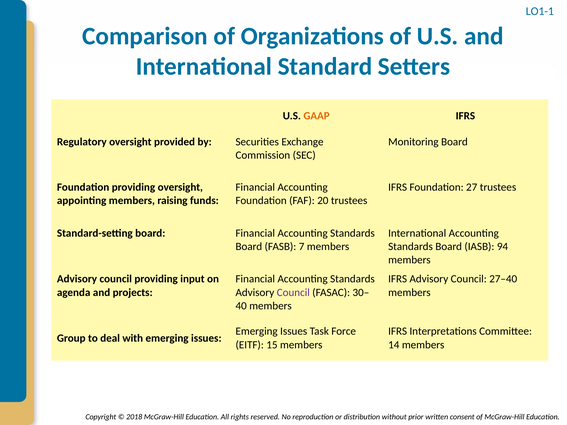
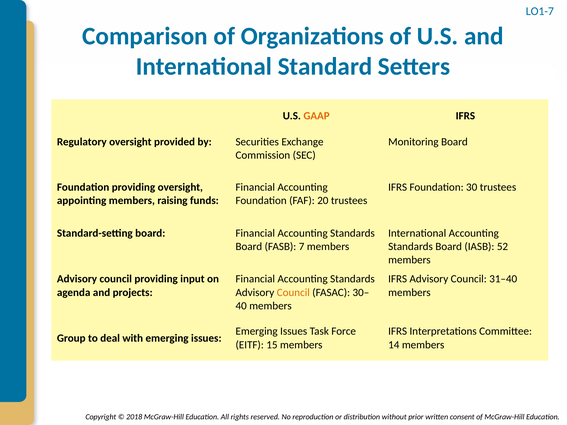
LO1-1: LO1-1 -> LO1-7 (540, 11)
27: 27 -> 30 (472, 187)
94: 94 -> 52 (502, 247)
27–40: 27–40 -> 31–40 (503, 279)
Council colour: purple -> orange (293, 293)
